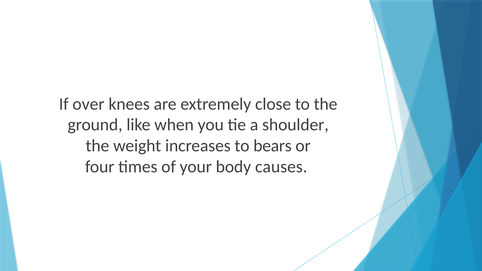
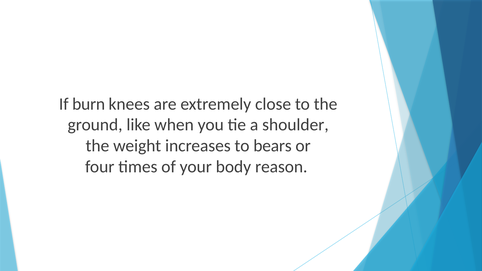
over: over -> burn (89, 104)
causes: causes -> reason (281, 167)
